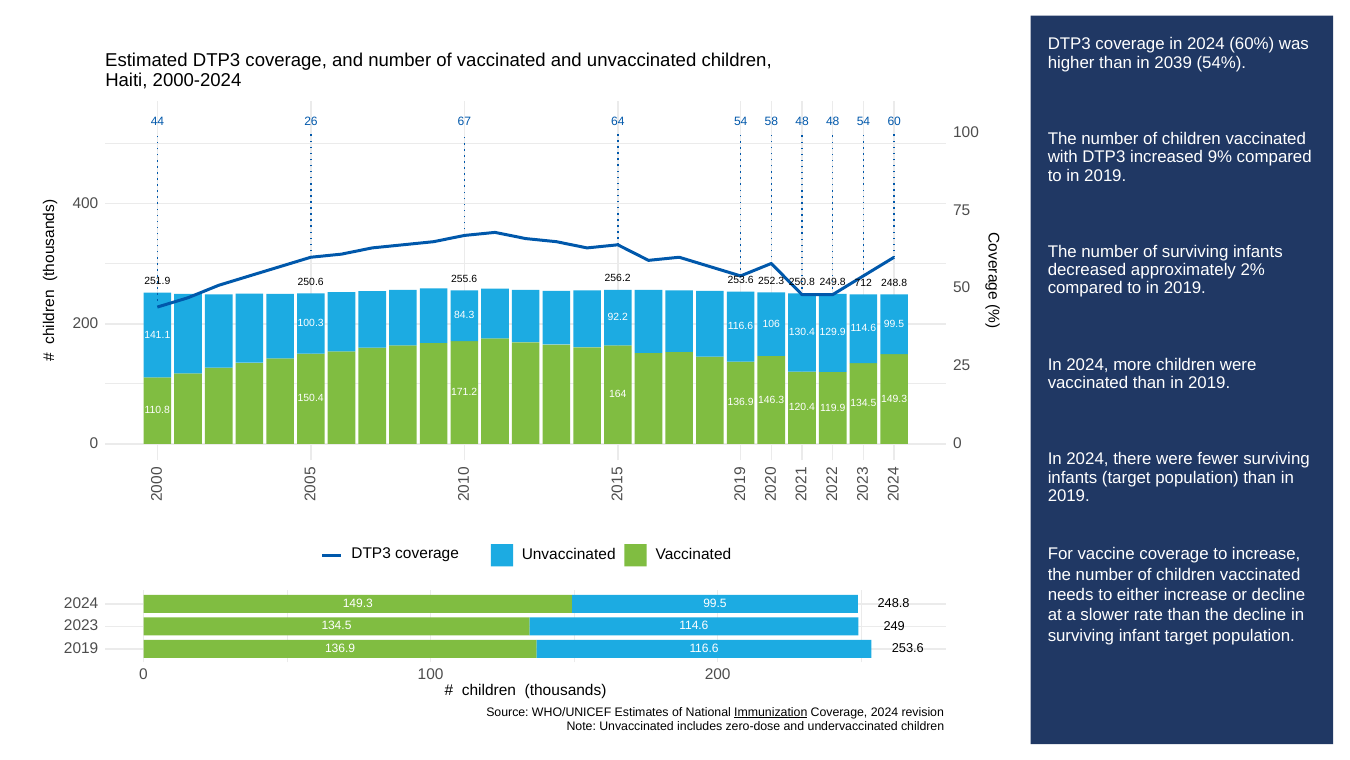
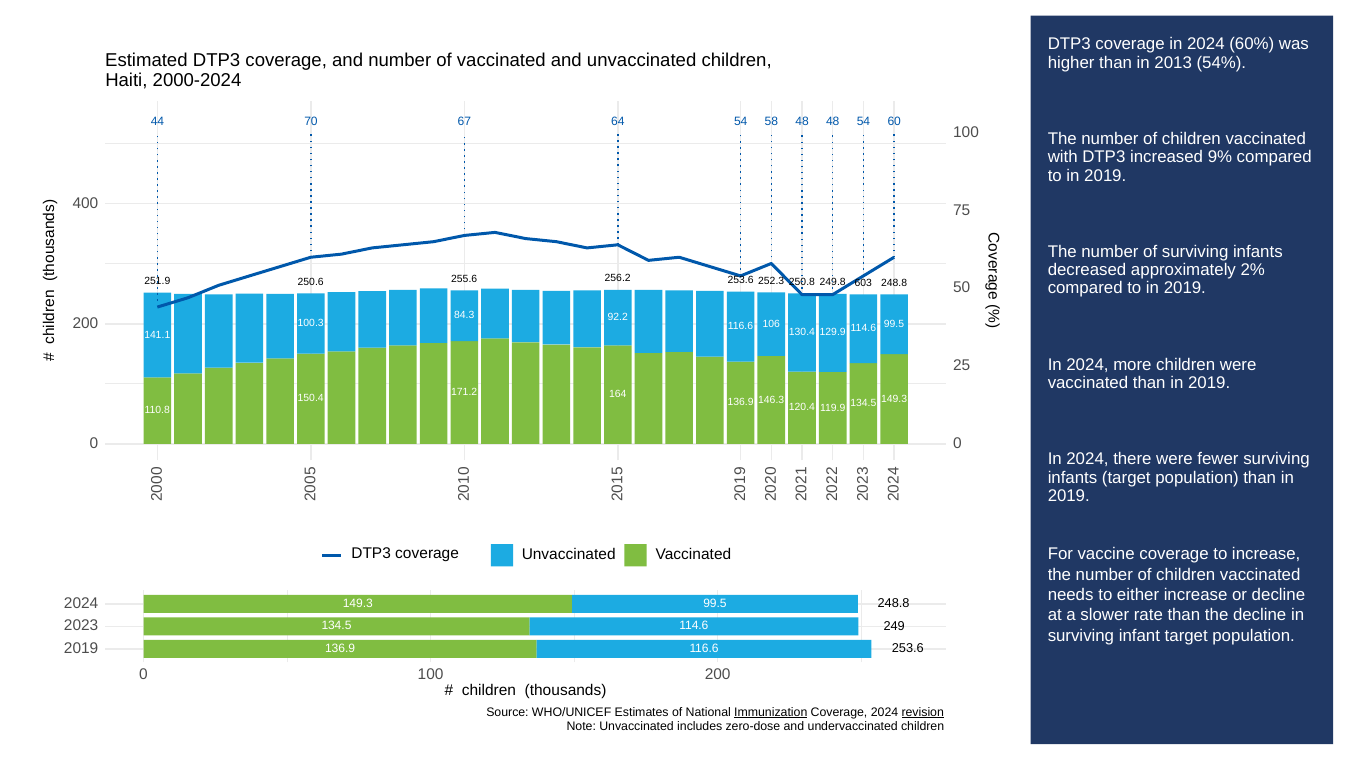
2039: 2039 -> 2013 (1173, 63)
26: 26 -> 70 (311, 122)
712: 712 -> 603 (863, 283)
revision underline: none -> present (923, 712)
